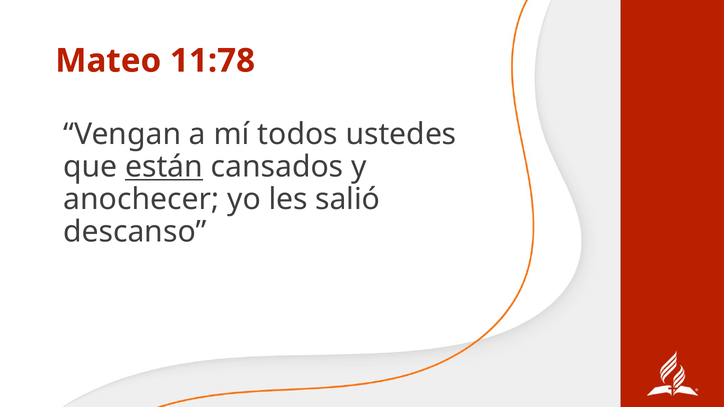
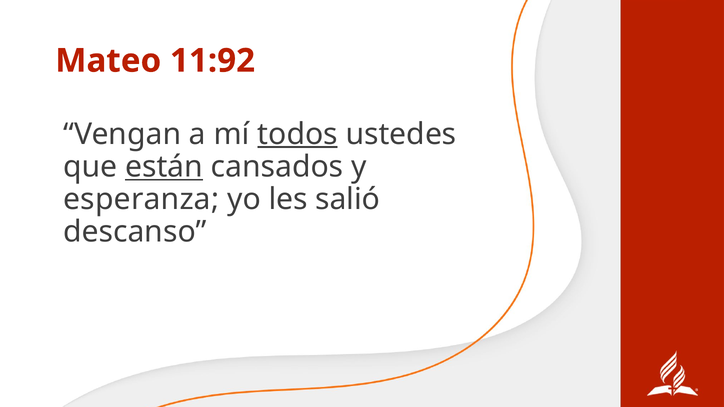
11:78: 11:78 -> 11:92 (213, 61)
todos underline: none -> present (298, 134)
anochecer: anochecer -> esperanza (141, 199)
